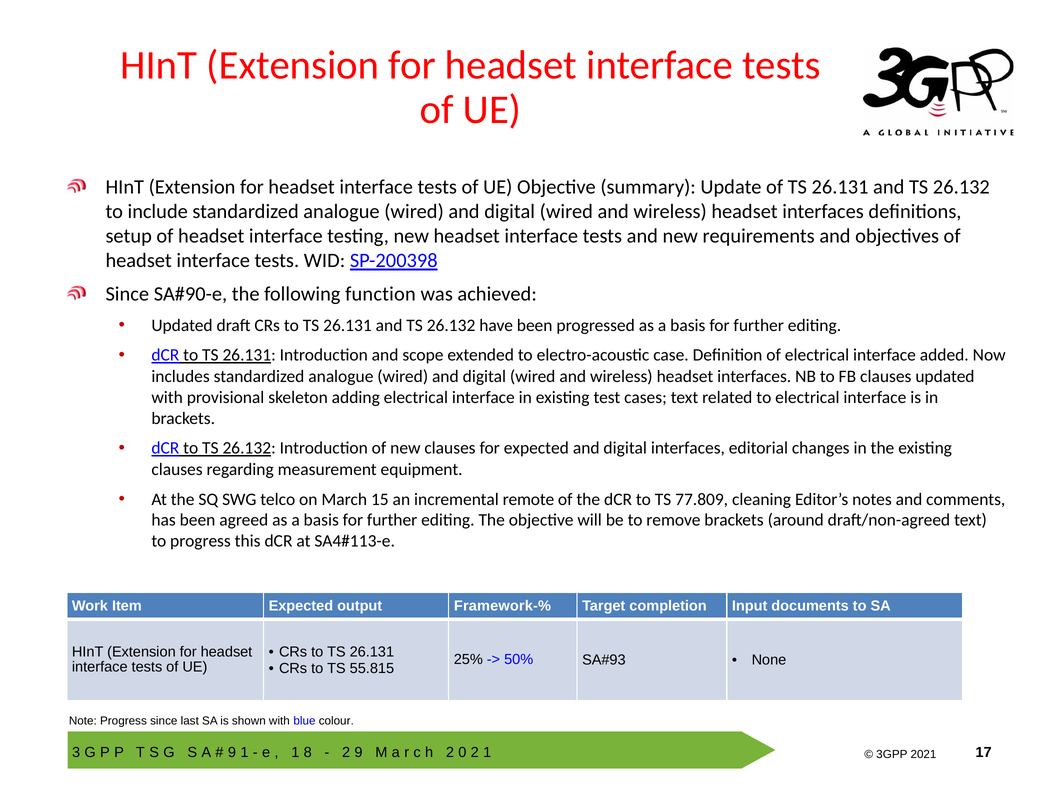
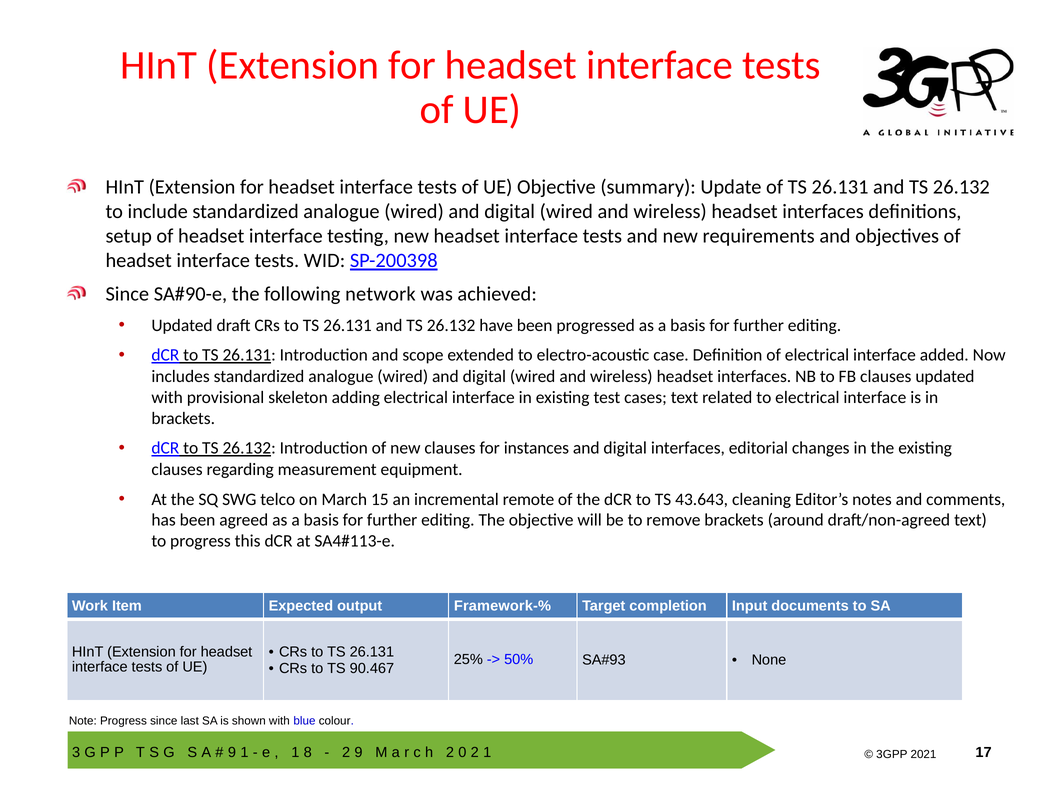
function: function -> network (380, 294)
for expected: expected -> instances (536, 448)
77.809: 77.809 -> 43.643 (702, 499)
55.815: 55.815 -> 90.467 (372, 668)
